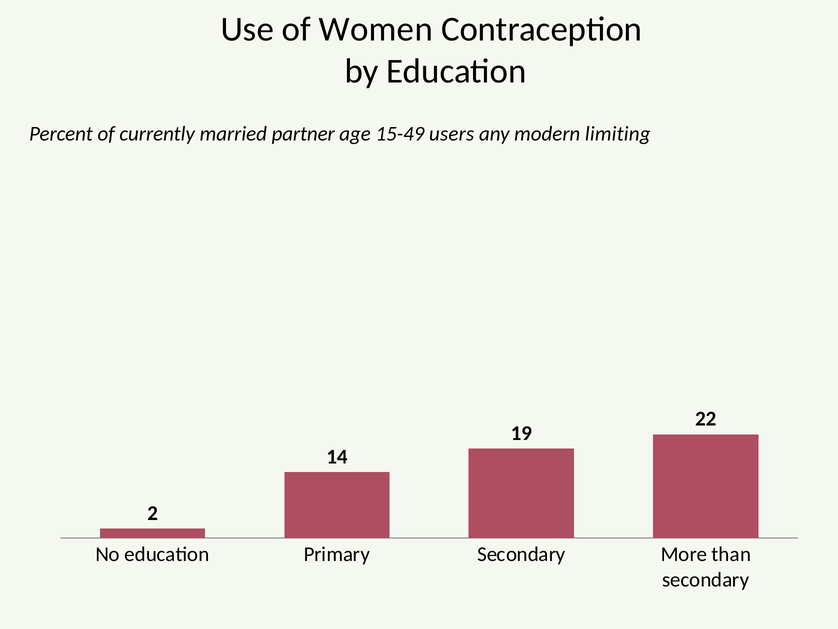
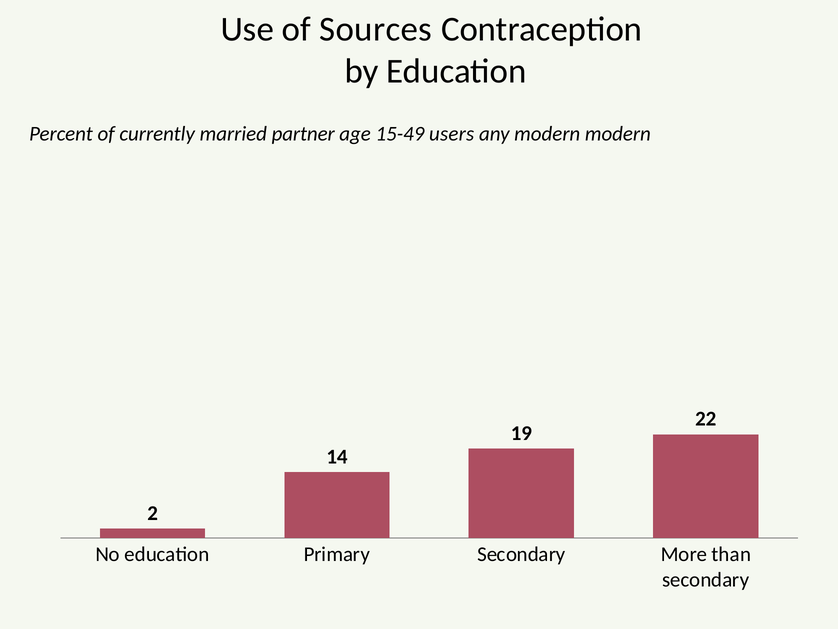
Women: Women -> Sources (376, 29)
modern limiting: limiting -> modern (618, 134)
